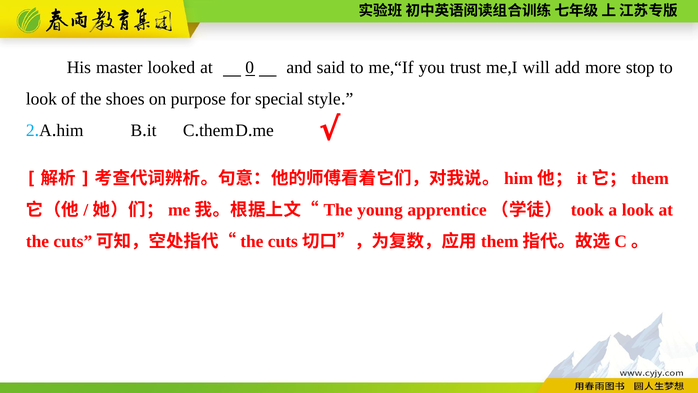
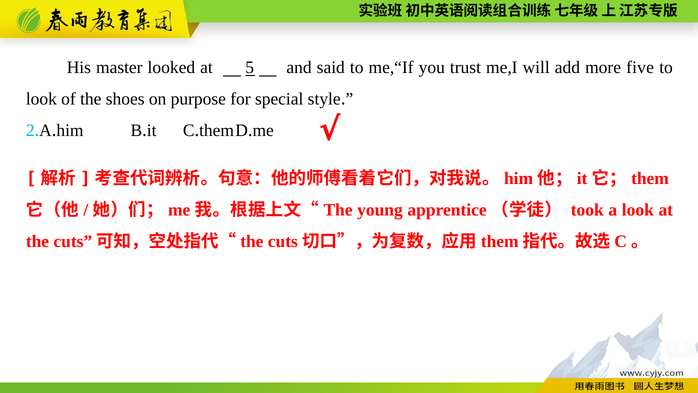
0: 0 -> 5 (250, 68)
stop: stop -> five (640, 68)
